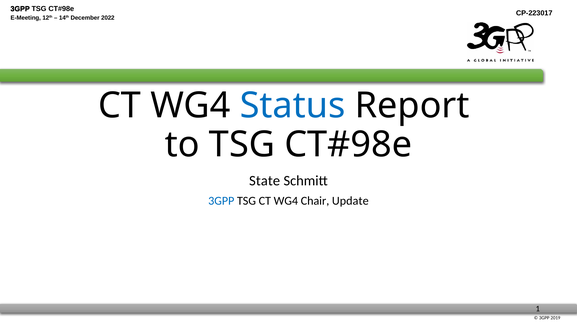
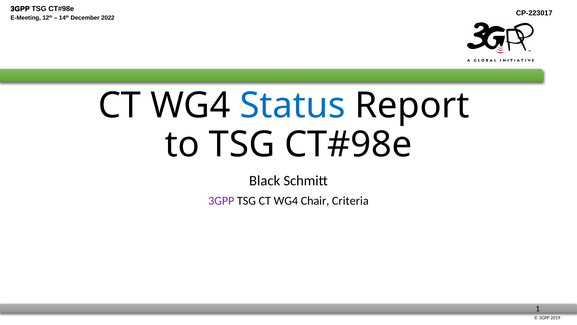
State: State -> Black (265, 180)
3GPP colour: blue -> purple (221, 201)
Update: Update -> Criteria (350, 201)
